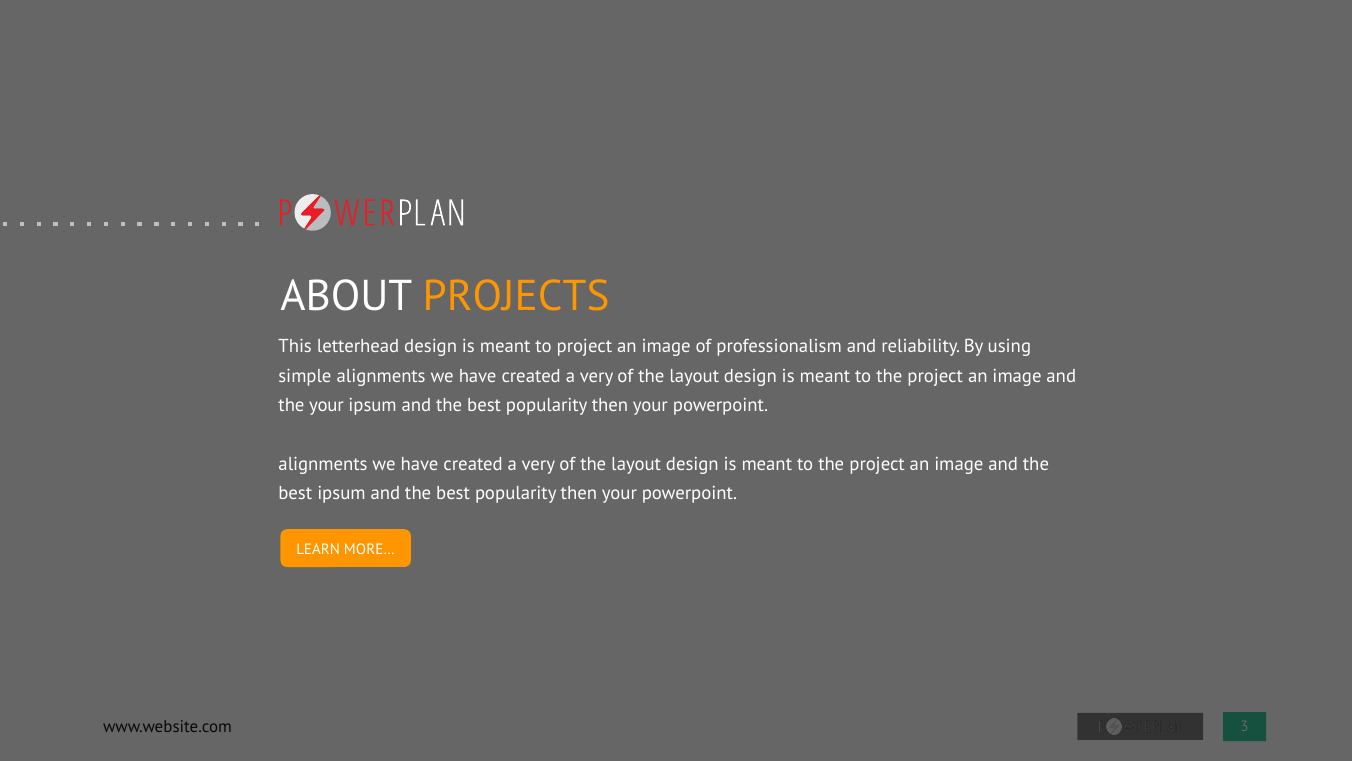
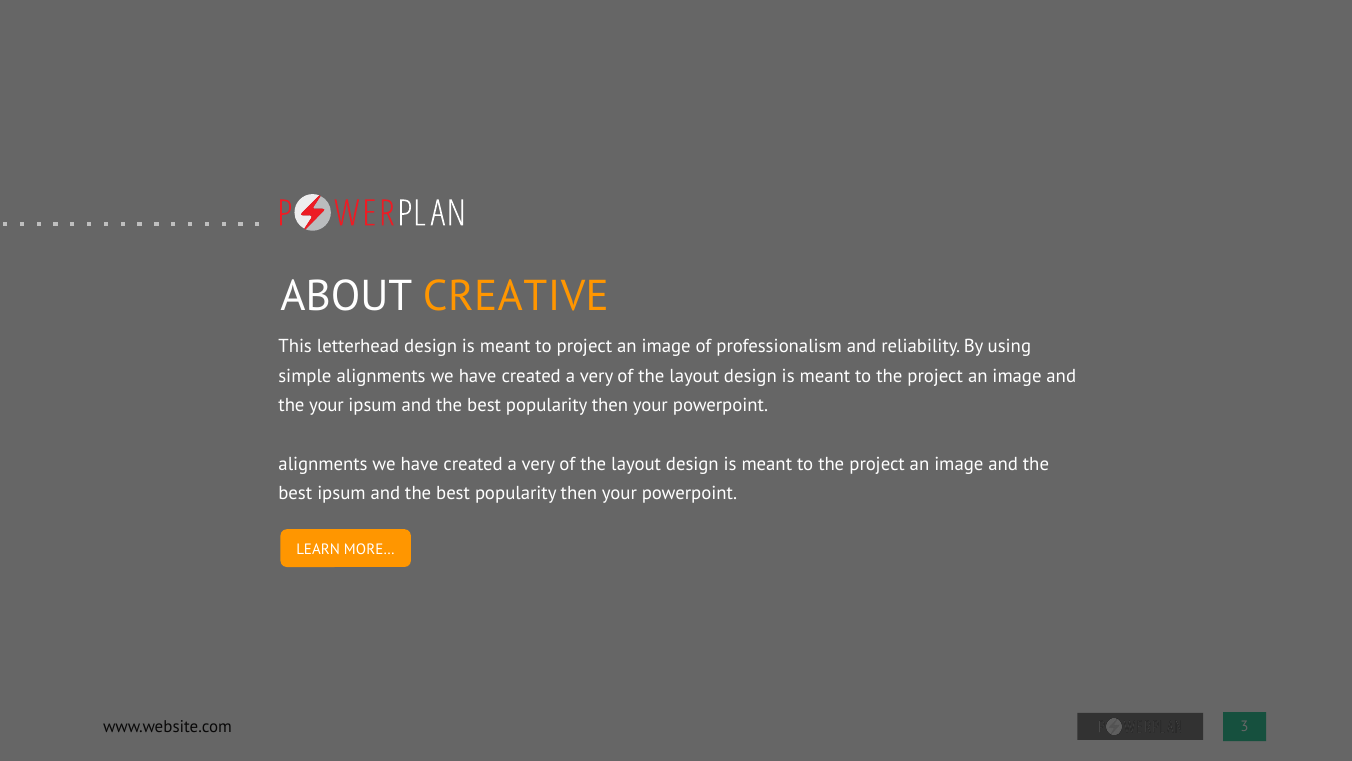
PROJECTS: PROJECTS -> CREATIVE (516, 296)
